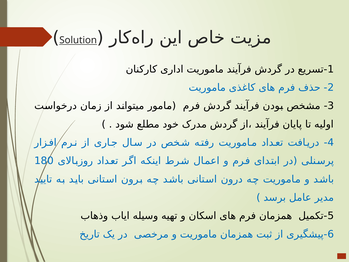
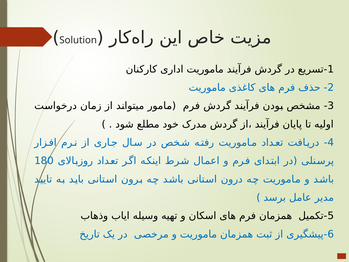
Solution underline: present -> none (78, 40)
